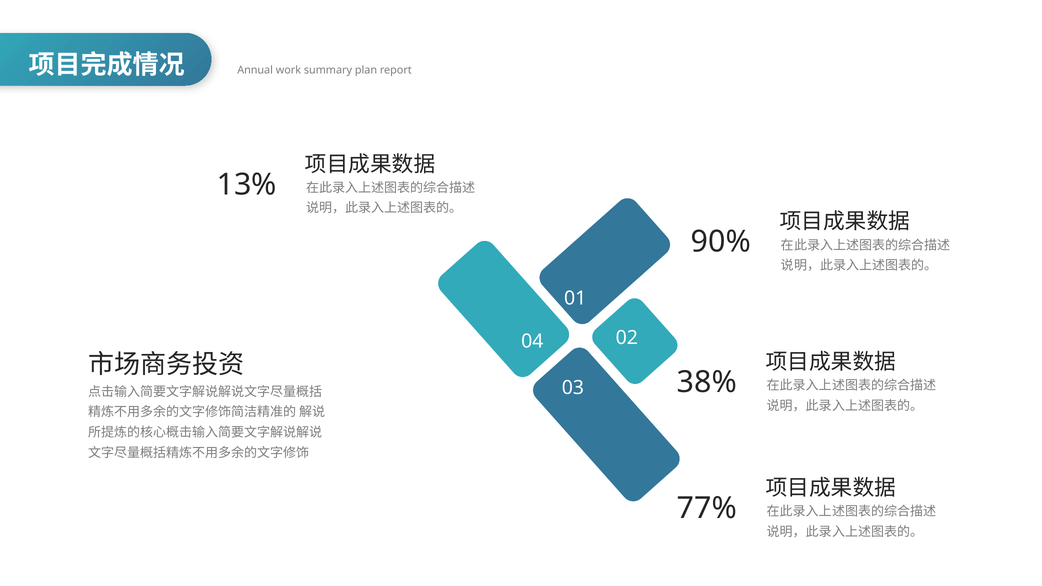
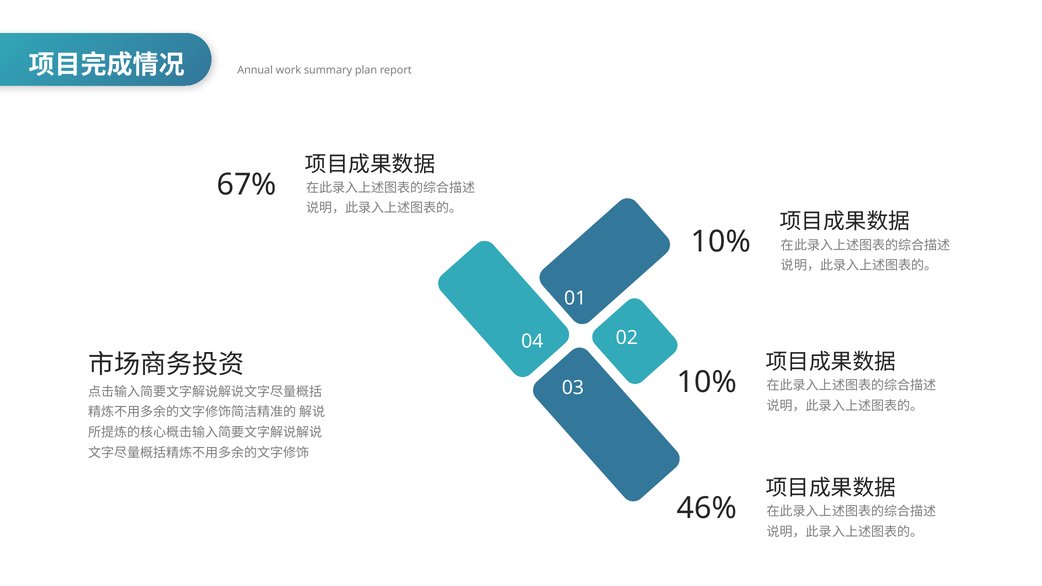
13%: 13% -> 67% (247, 185)
90%: 90% -> 10% (721, 242)
38%: 38% -> 10% (707, 382)
77%: 77% -> 46% (707, 508)
